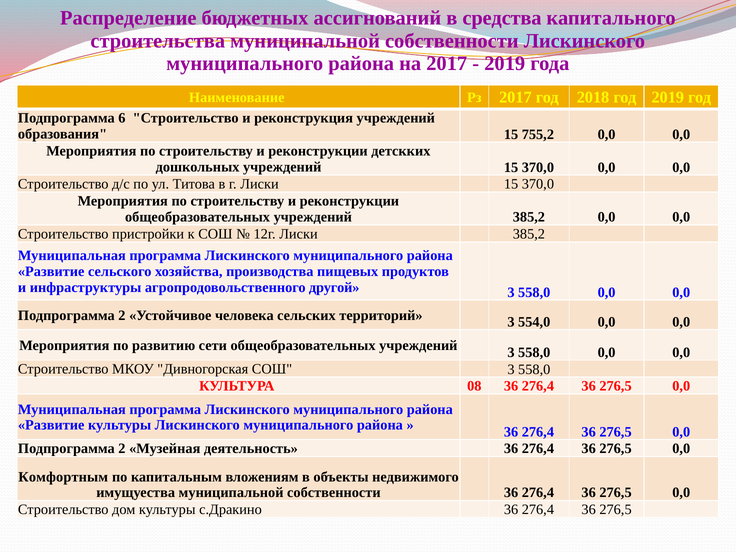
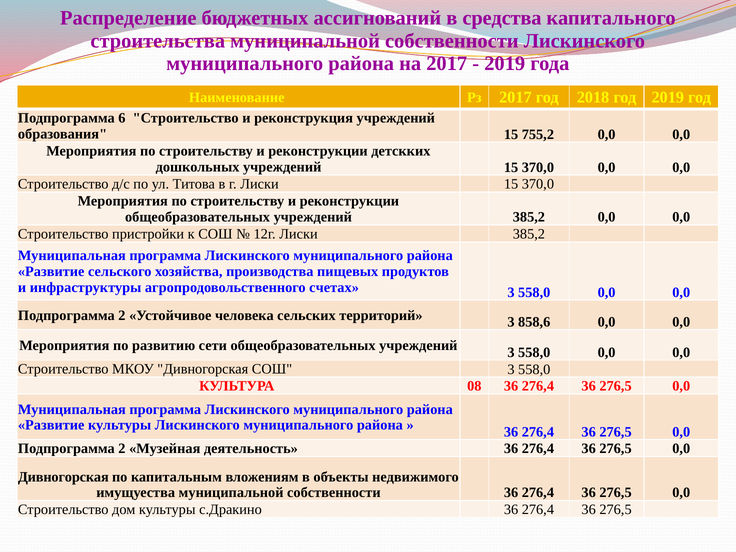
другой: другой -> счетах (334, 287)
554,0: 554,0 -> 858,6 (534, 322)
Комфортным: Комфортным -> Дивногорская (63, 477)
